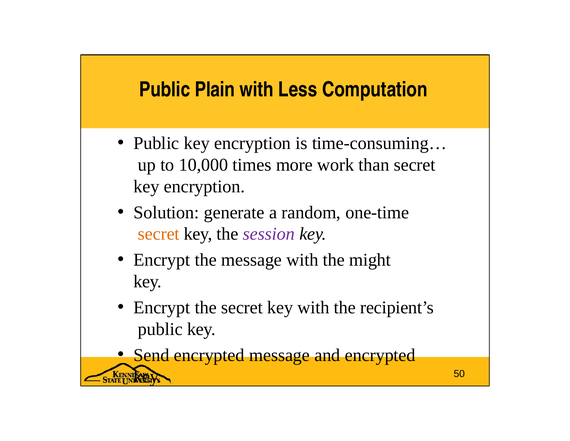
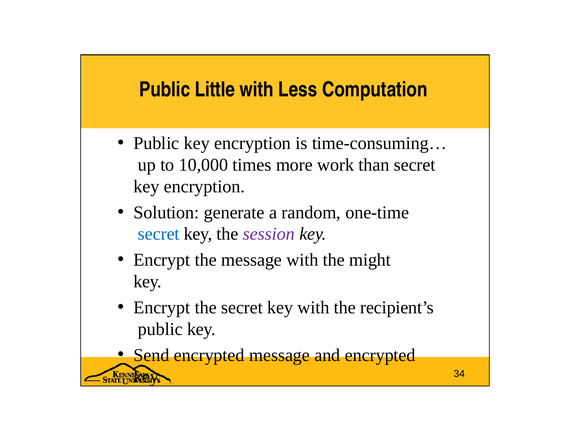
Plain: Plain -> Little (215, 90)
secret colour: orange -> blue (159, 234)
50: 50 -> 34 (459, 373)
